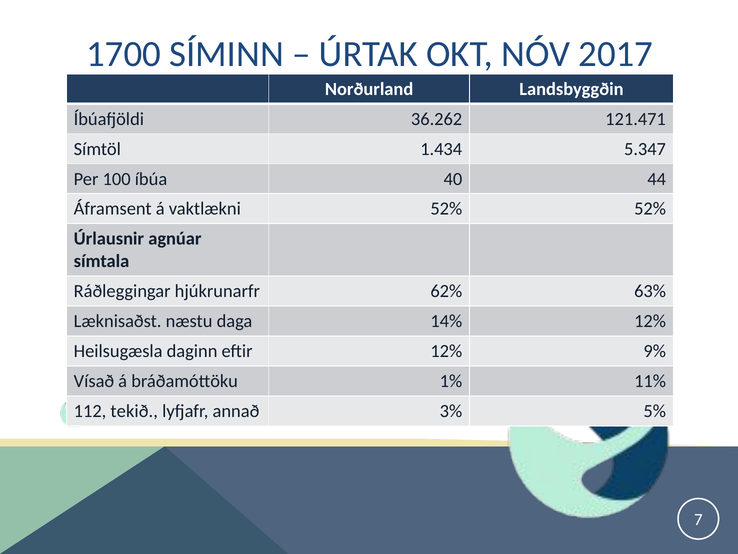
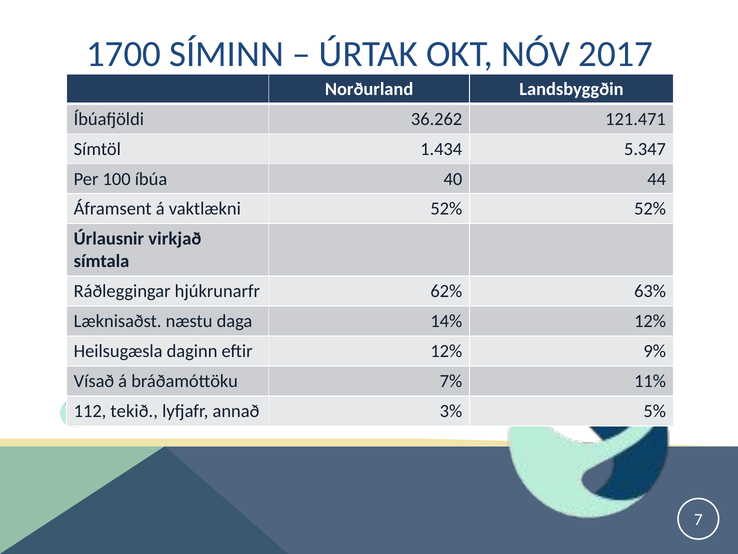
agnúar: agnúar -> virkjað (175, 239)
1%: 1% -> 7% (451, 381)
